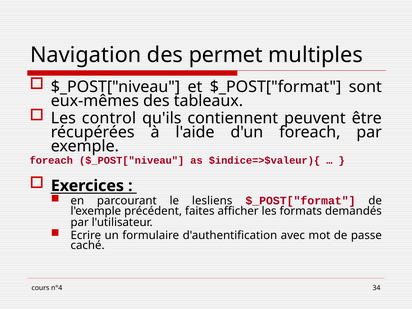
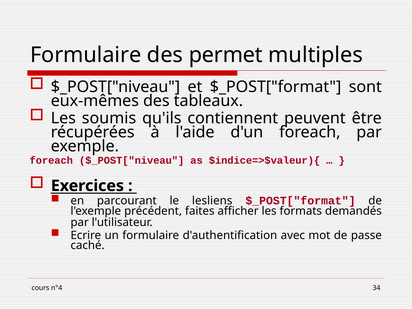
Navigation: Navigation -> Formulaire (86, 55)
control: control -> soumis (109, 118)
